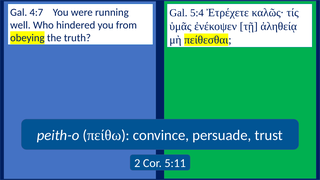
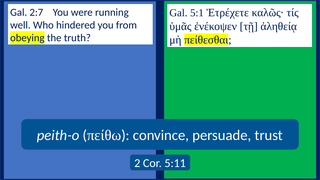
4:7: 4:7 -> 2:7 (36, 12)
5:4: 5:4 -> 5:1 (197, 13)
